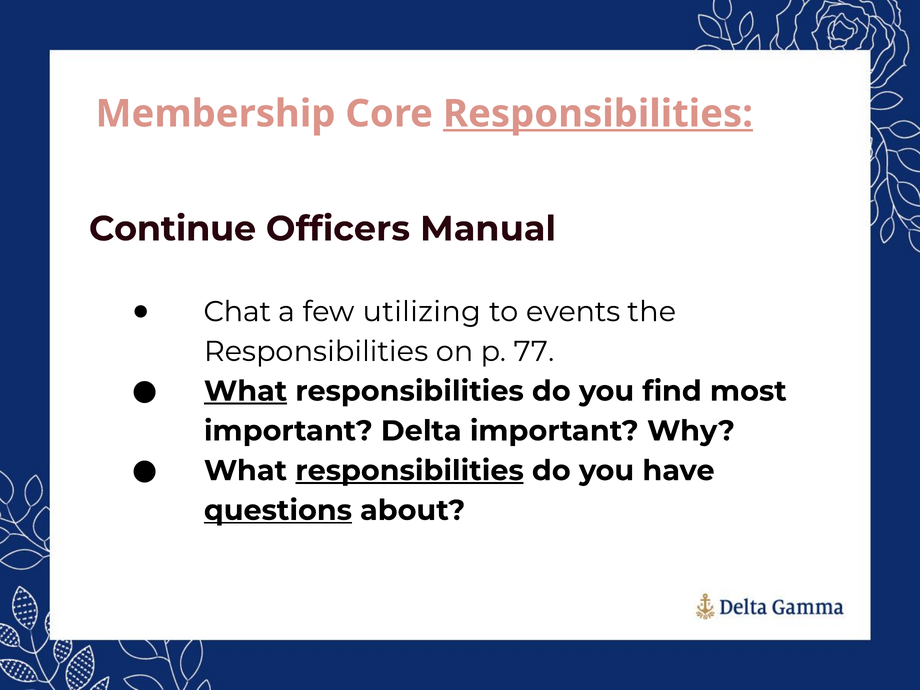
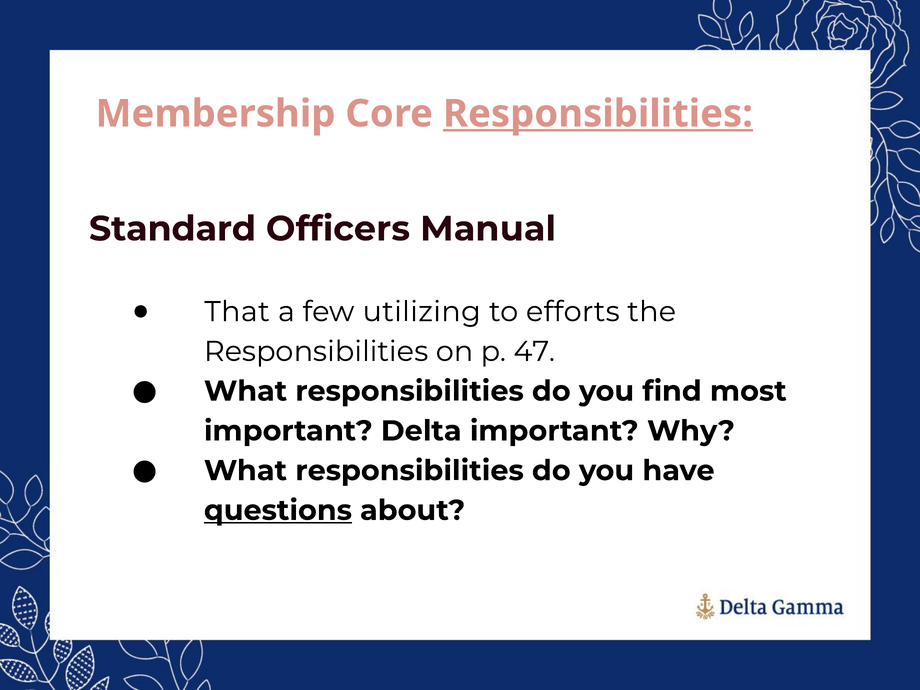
Continue: Continue -> Standard (172, 229)
Chat: Chat -> That (237, 312)
events: events -> efforts (573, 312)
77: 77 -> 47 (534, 351)
What underline: present -> none (246, 391)
responsibilities underline: present -> none (410, 471)
